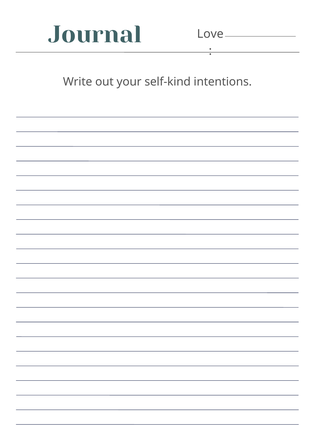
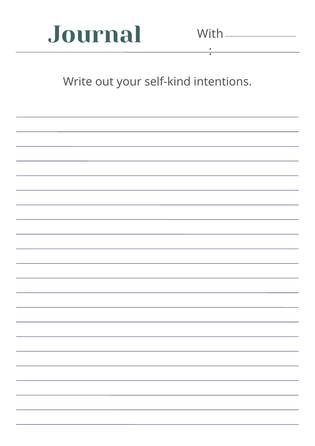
Love: Love -> With (210, 34)
